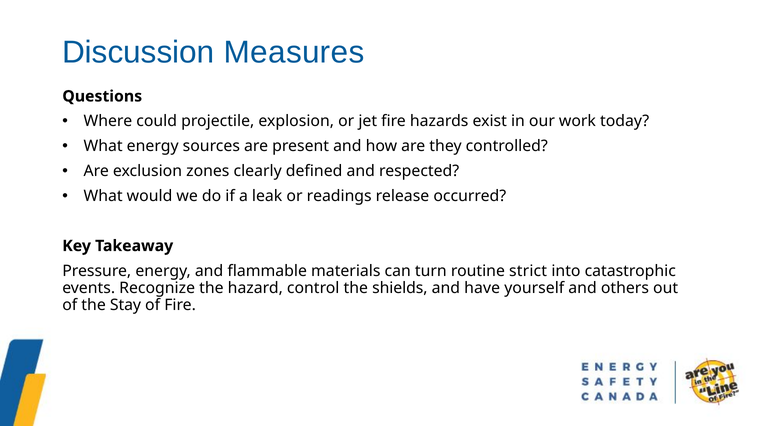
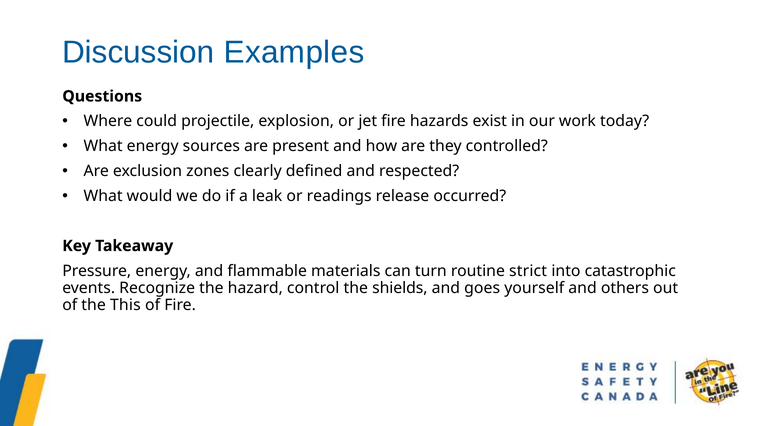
Measures: Measures -> Examples (294, 52)
have: have -> goes (482, 288)
Stay: Stay -> This (125, 305)
